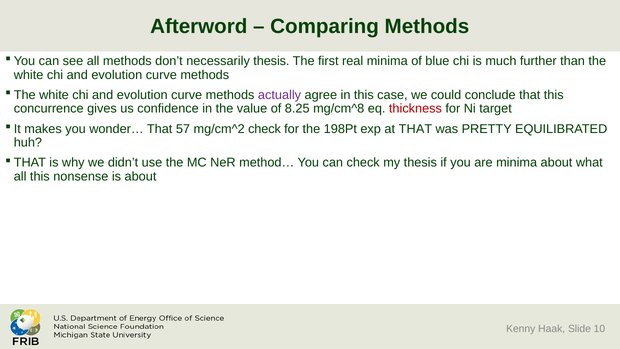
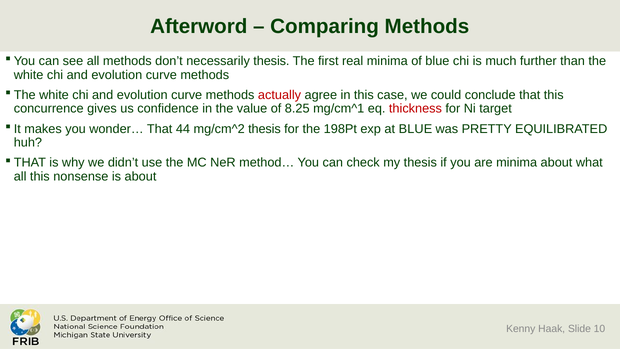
actually colour: purple -> red (280, 95)
mg/cm^8: mg/cm^8 -> mg/cm^1 (339, 109)
57: 57 -> 44 (183, 129)
mg/cm^2 check: check -> thesis (265, 129)
at THAT: THAT -> BLUE (415, 129)
